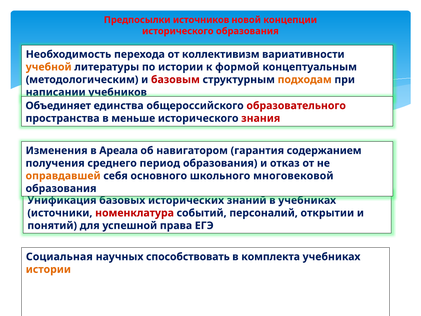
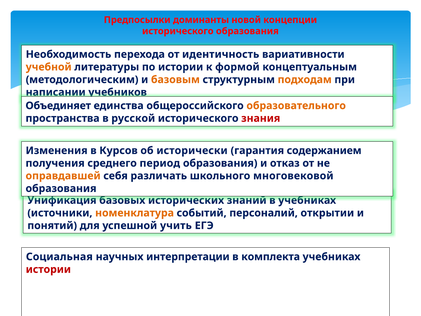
источников: источников -> доминанты (201, 20)
коллективизм: коллективизм -> идентичность (221, 54)
базовым colour: red -> orange (175, 80)
образовательного colour: red -> orange (296, 106)
меньше: меньше -> русской (133, 118)
Ареала: Ареала -> Курсов (119, 150)
навигатором: навигатором -> исторически (192, 150)
основного: основного -> различать (159, 176)
номенклатура colour: red -> orange (135, 213)
права: права -> учить (176, 225)
способствовать: способствовать -> интерпретации (188, 257)
истории colour: orange -> red (48, 269)
